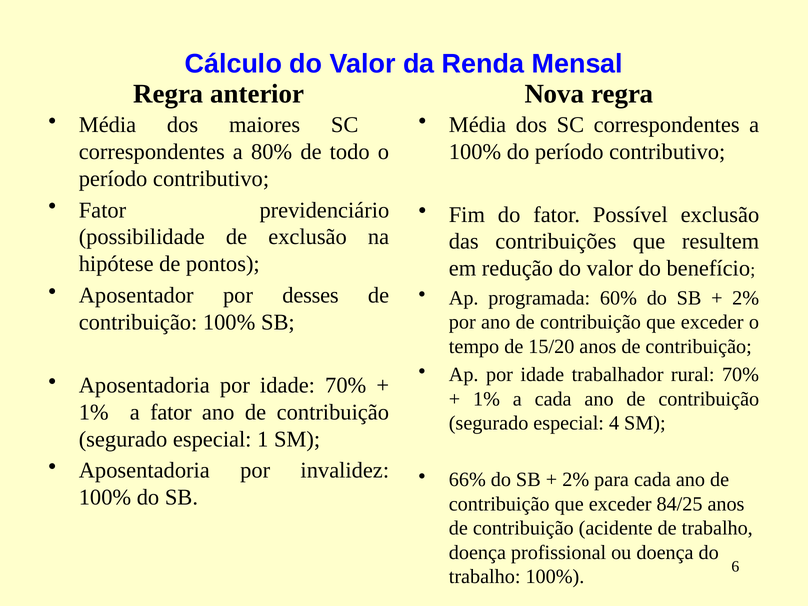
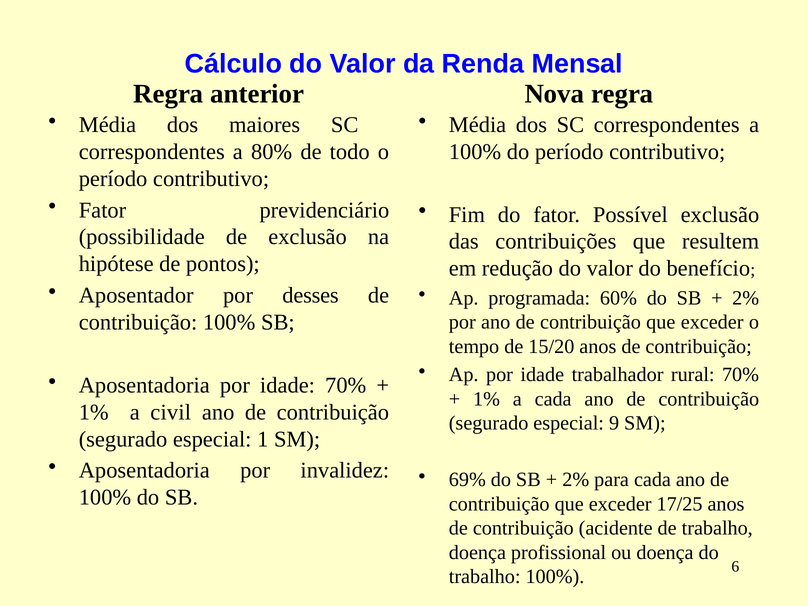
a fator: fator -> civil (171, 412)
4: 4 -> 9 (614, 423)
66%: 66% -> 69% (467, 480)
84/25: 84/25 -> 17/25 (680, 504)
